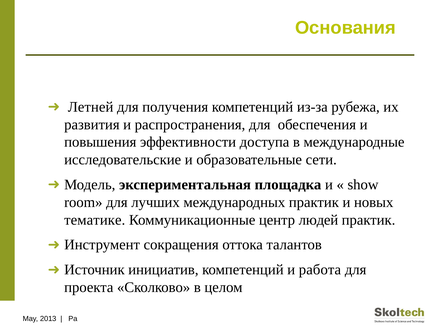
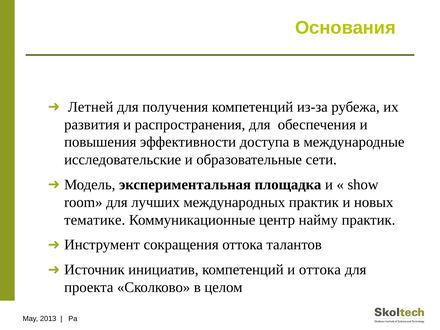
людей: людей -> найму (318, 220)
и работа: работа -> оттока (320, 270)
